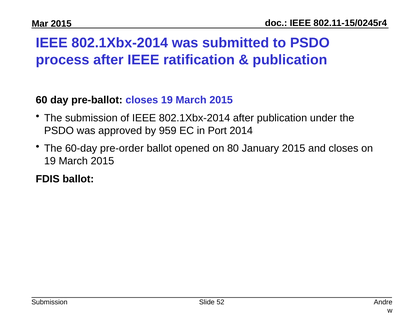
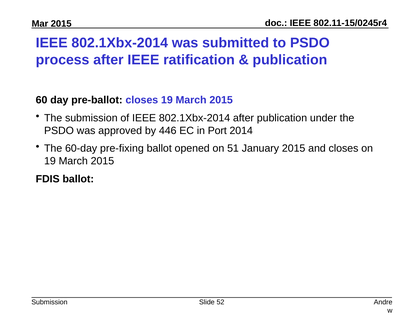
959: 959 -> 446 (168, 131)
pre-order: pre-order -> pre-fixing (122, 148)
80: 80 -> 51 (233, 148)
